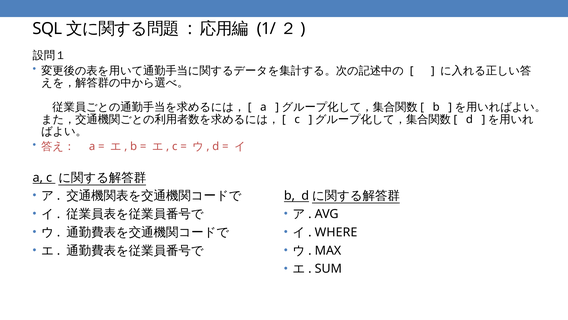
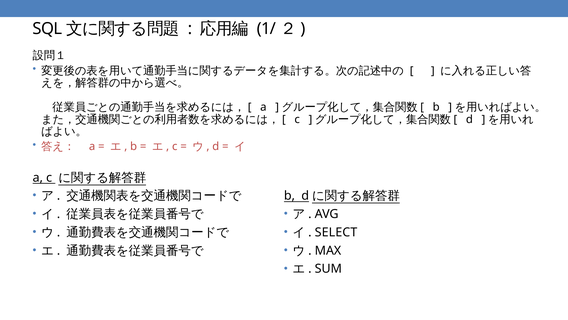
WHERE: WHERE -> SELECT (336, 232)
